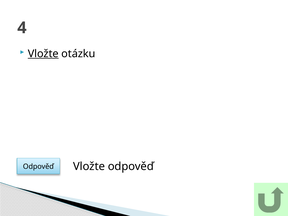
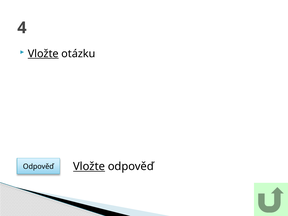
Vložte underline: none -> present (89, 166)
